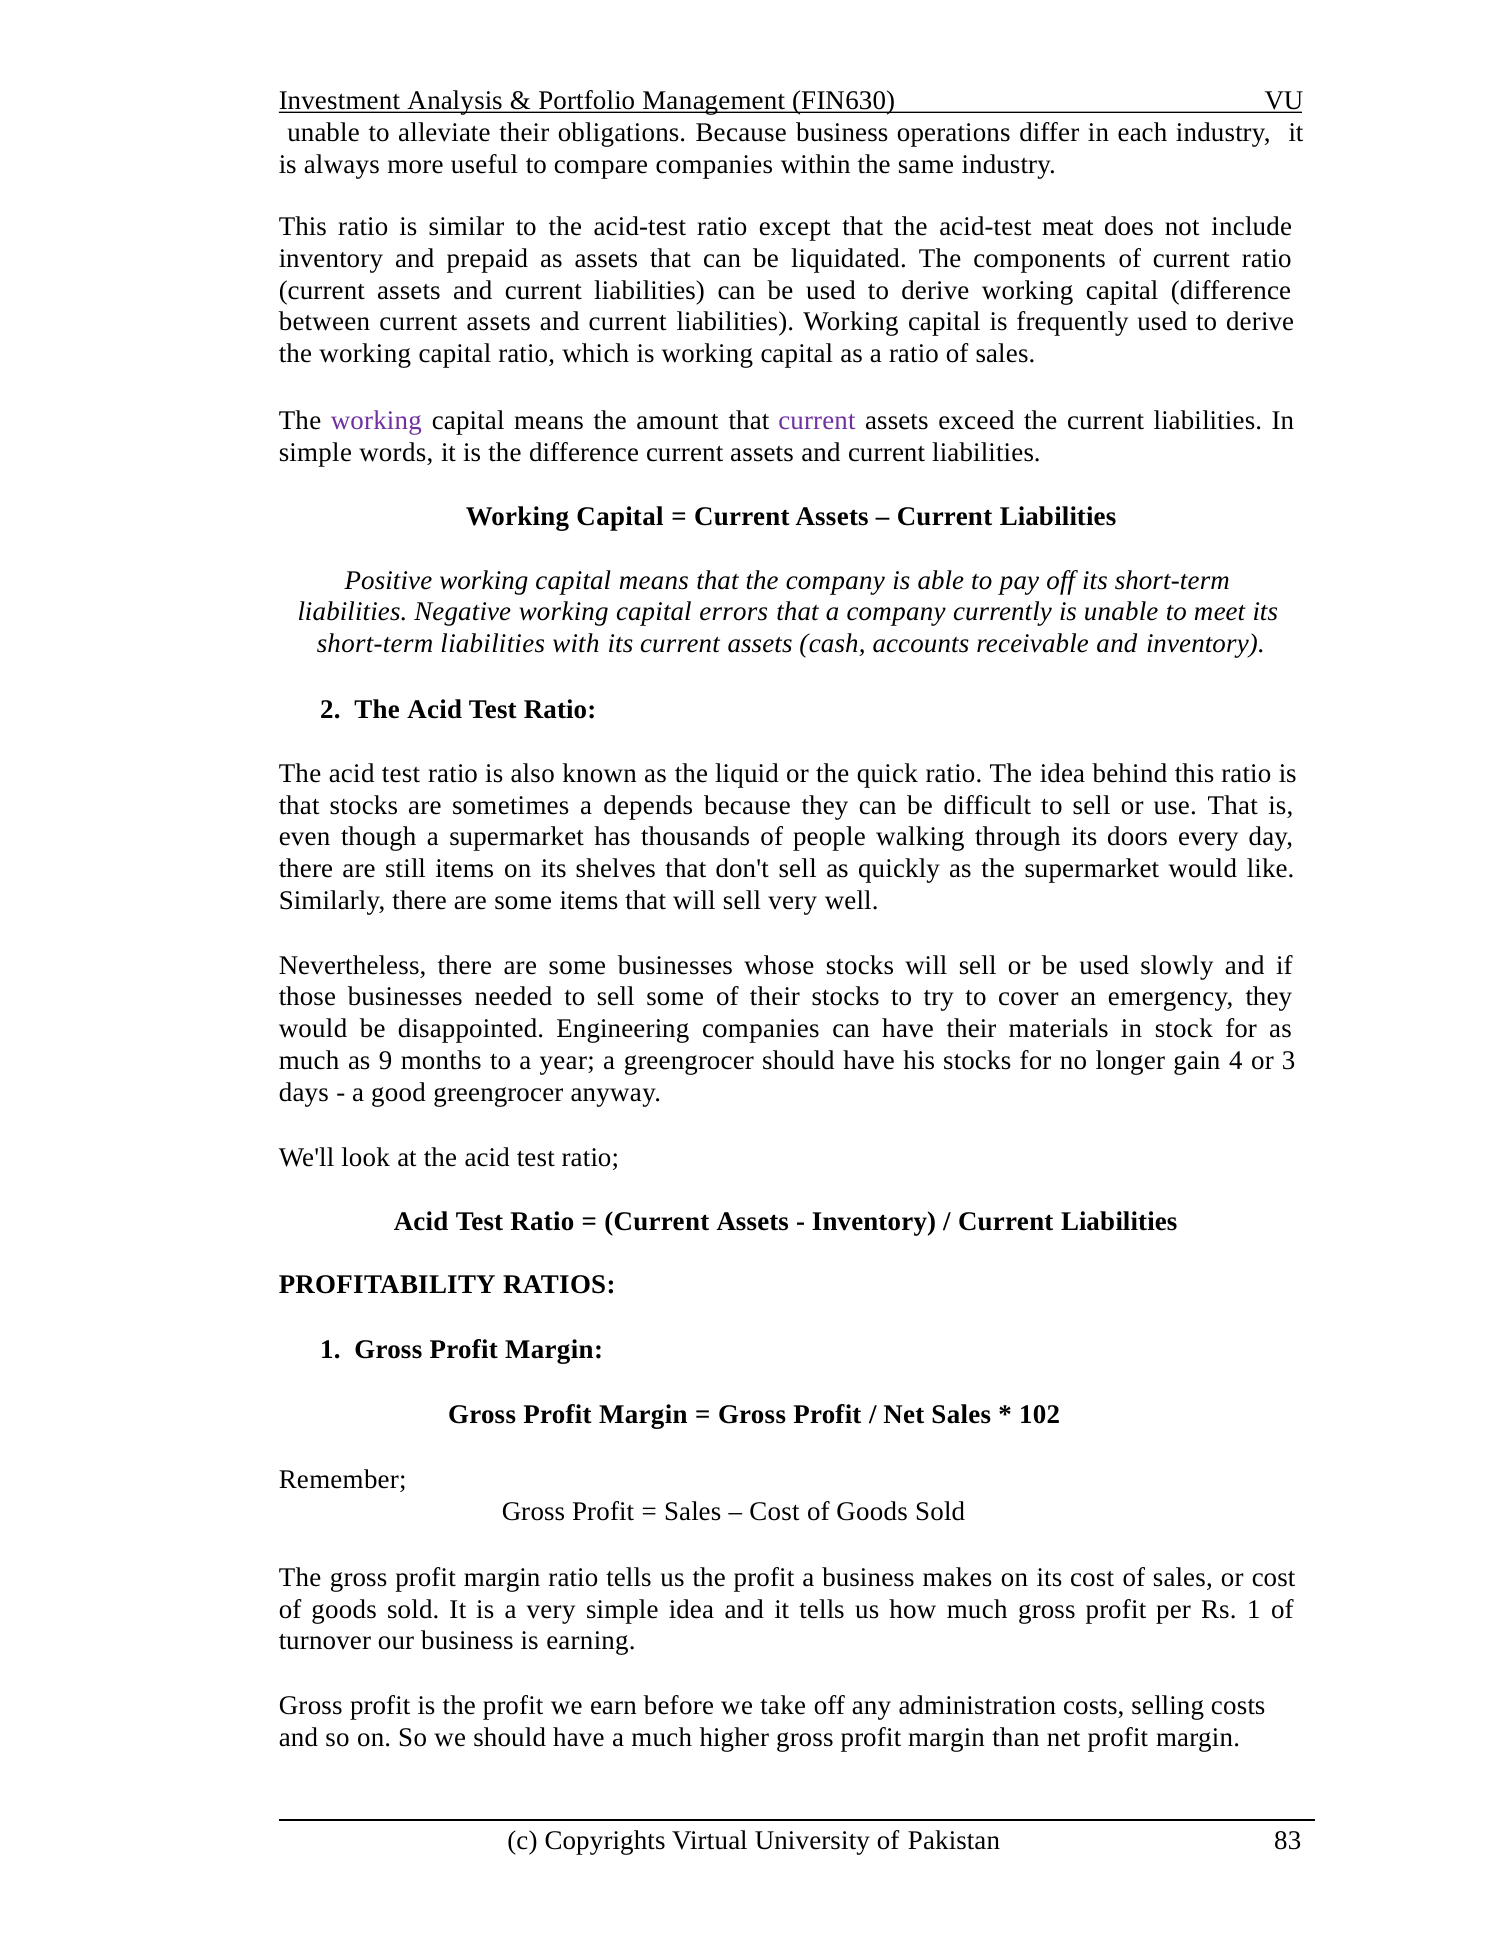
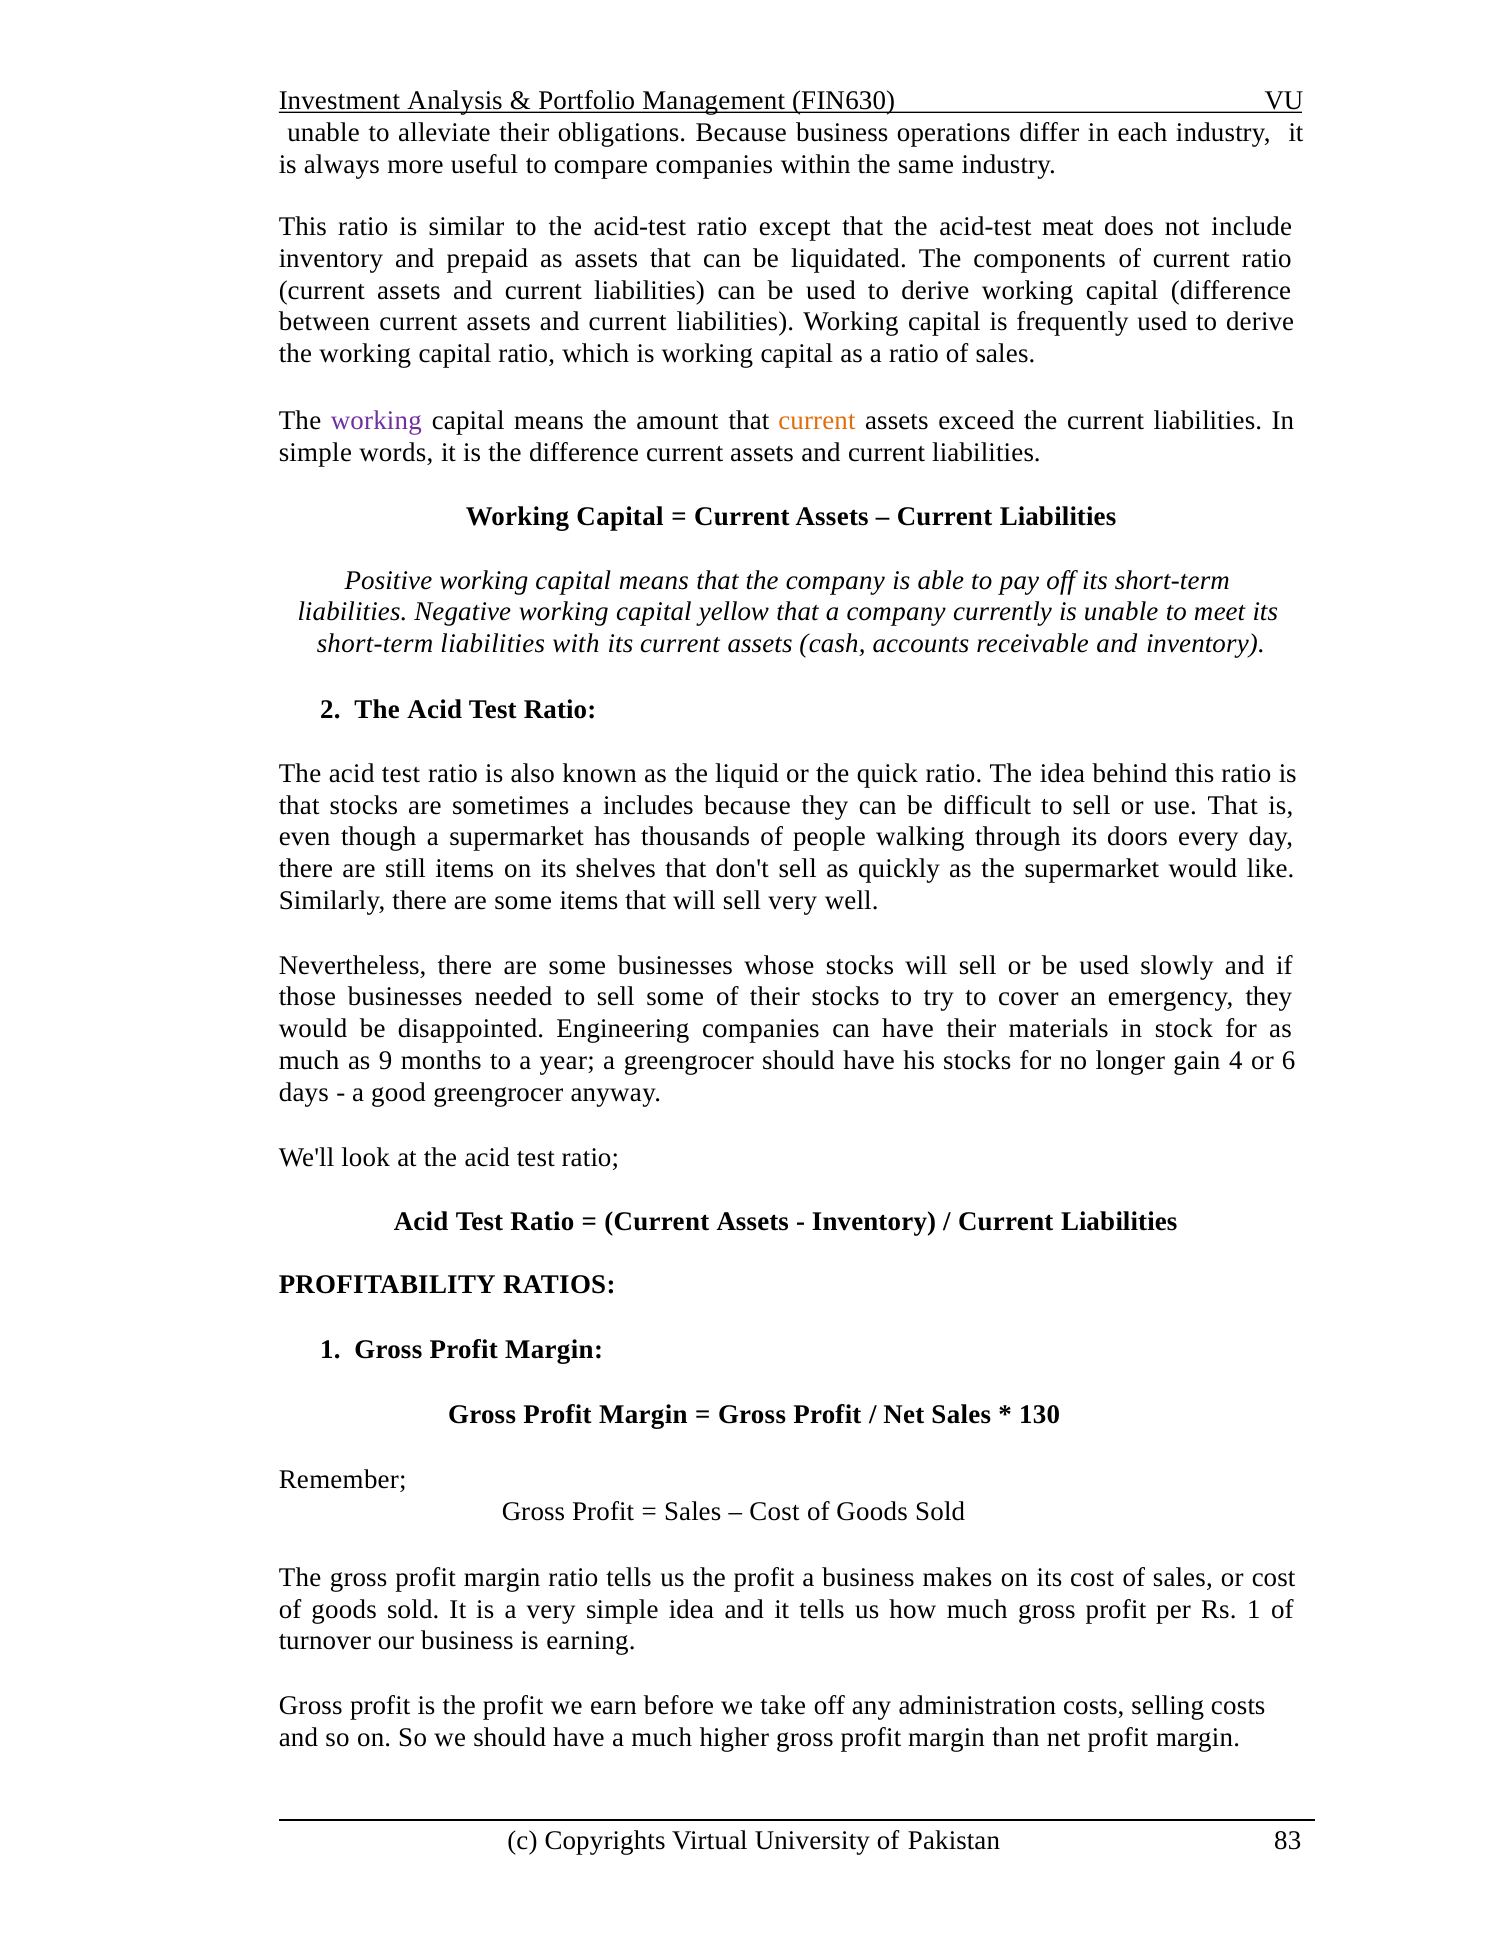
current colour: purple -> orange (817, 421)
errors: errors -> yellow (734, 612)
depends: depends -> includes (648, 805)
3: 3 -> 6 (1289, 1060)
102: 102 -> 130 (1040, 1415)
